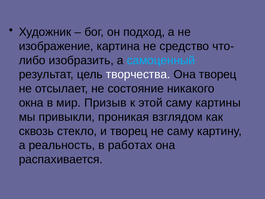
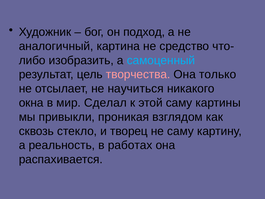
изображение: изображение -> аналогичный (56, 46)
творчества colour: white -> pink (138, 74)
Она творец: творец -> только (218, 74)
состояние: состояние -> научиться (136, 89)
Призыв: Призыв -> Сделал (105, 103)
